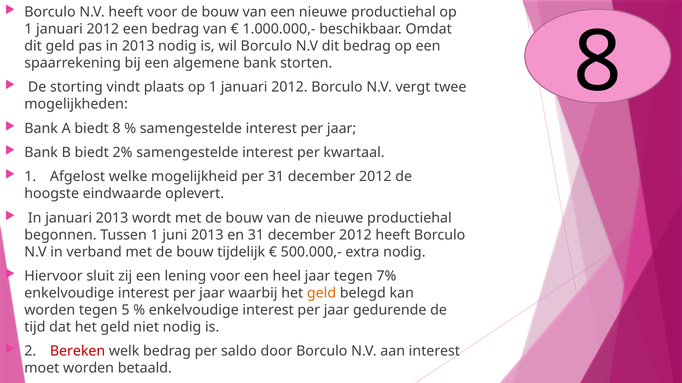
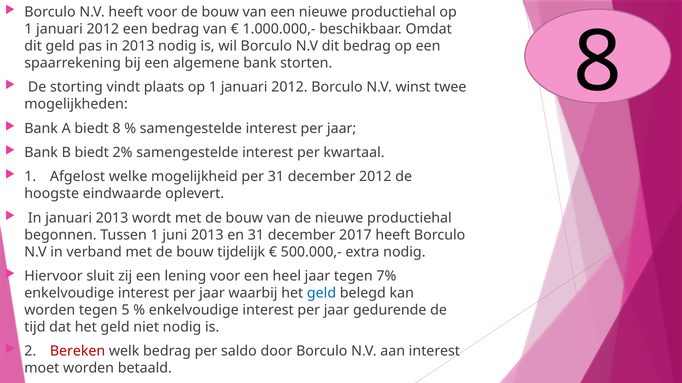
vergt: vergt -> winst (413, 87)
en 31 december 2012: 2012 -> 2017 (355, 235)
geld colour: orange -> blue (322, 294)
